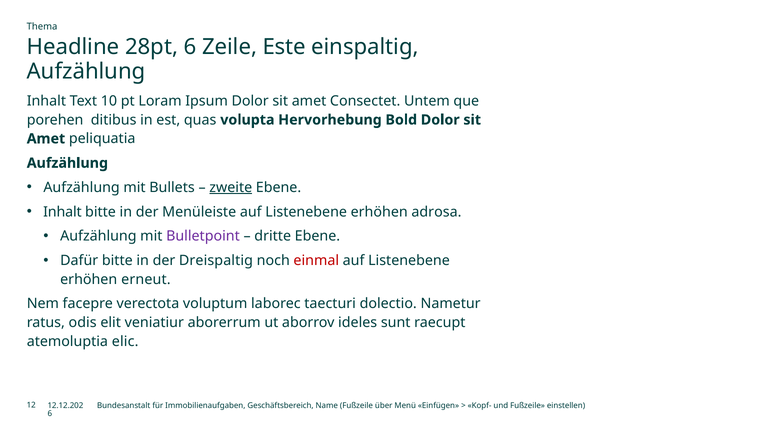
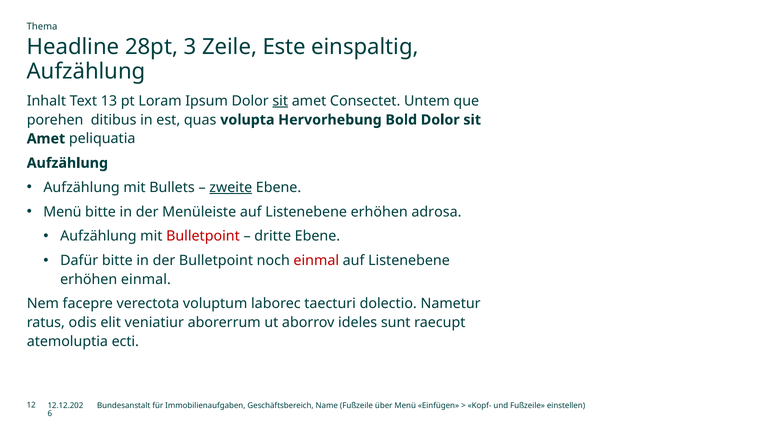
28pt 6: 6 -> 3 (190, 47)
10: 10 -> 13 (109, 101)
sit underline: none -> present (280, 101)
Inhalt: Inhalt -> Menü (62, 212)
Bulletpoint colour: purple -> red (203, 236)
der Dreispaltig: Dreispaltig -> Bulletpoint (216, 261)
erhöhen erneut: erneut -> einmal (146, 279)
elic: elic -> ecti (125, 341)
